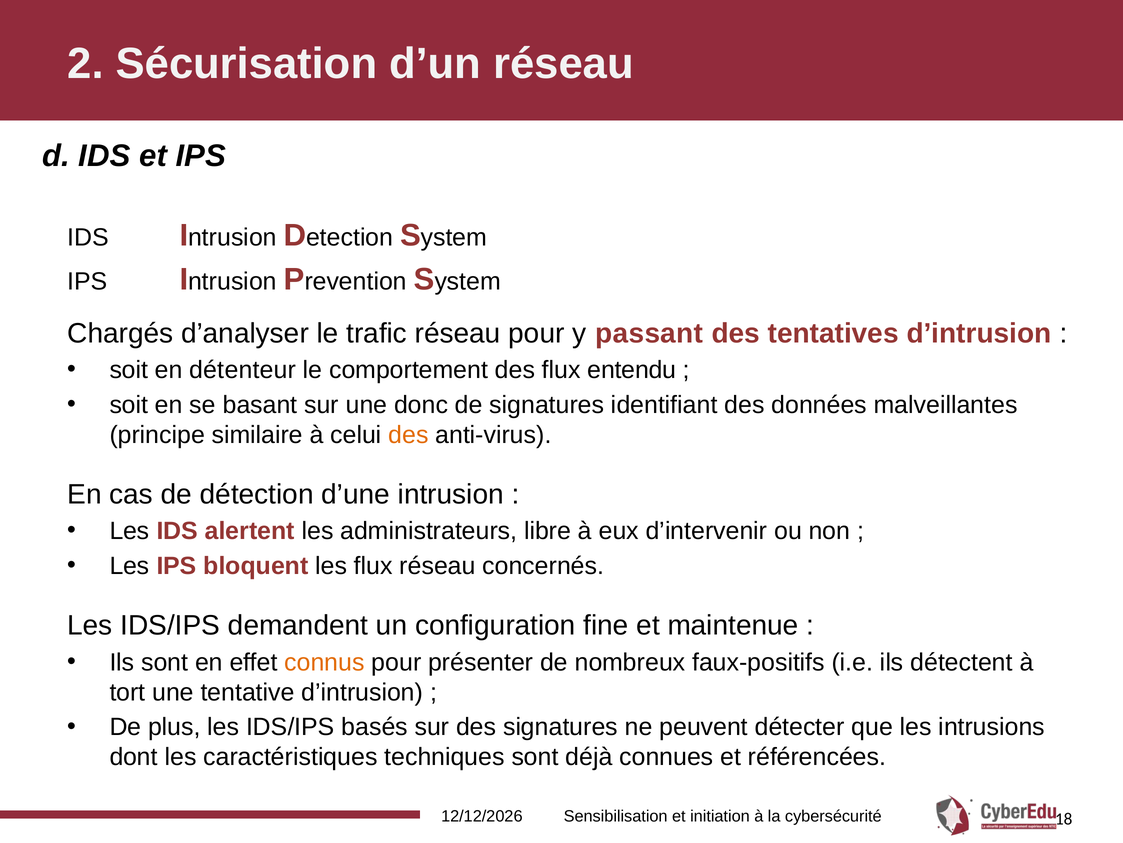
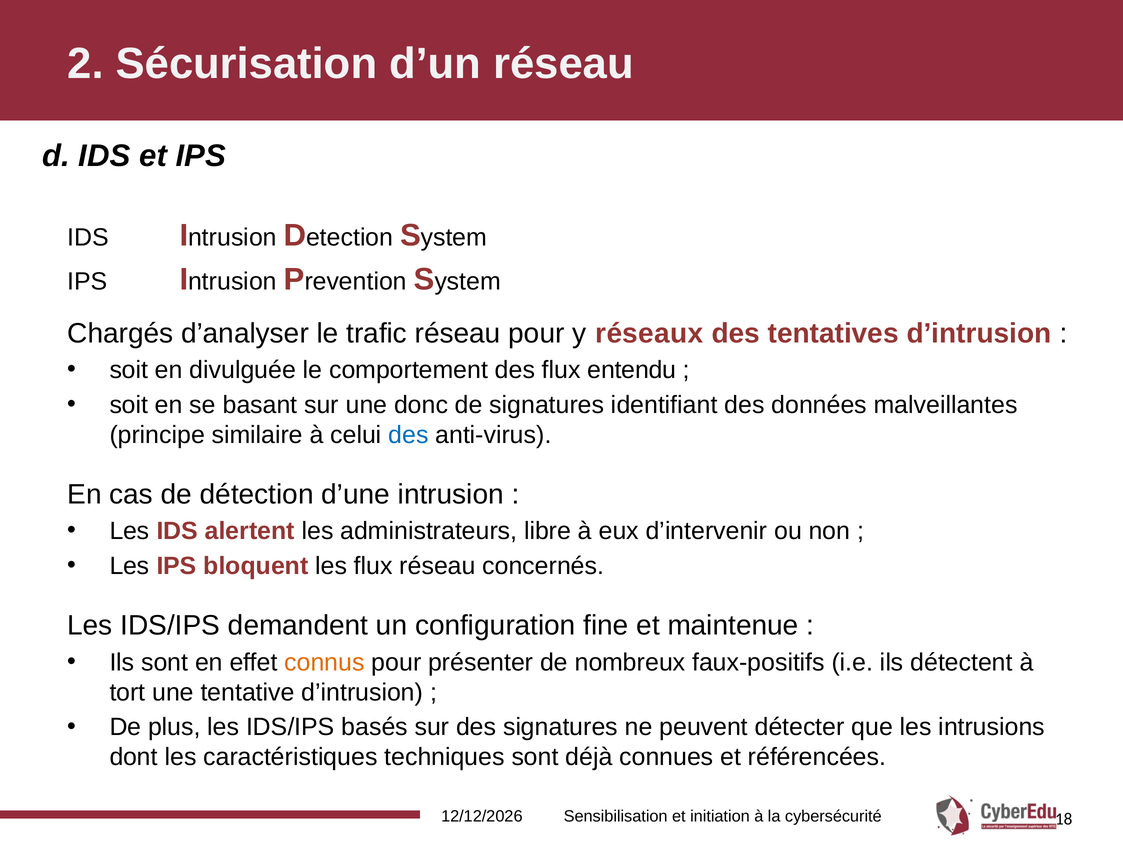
passant: passant -> réseaux (649, 333)
détenteur: détenteur -> divulguée (243, 370)
des colour: orange -> blue (409, 435)
